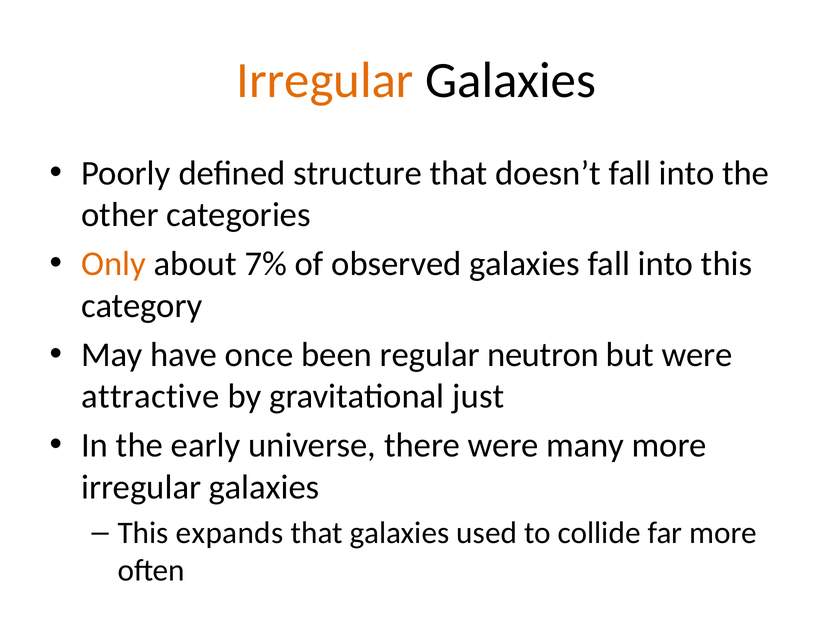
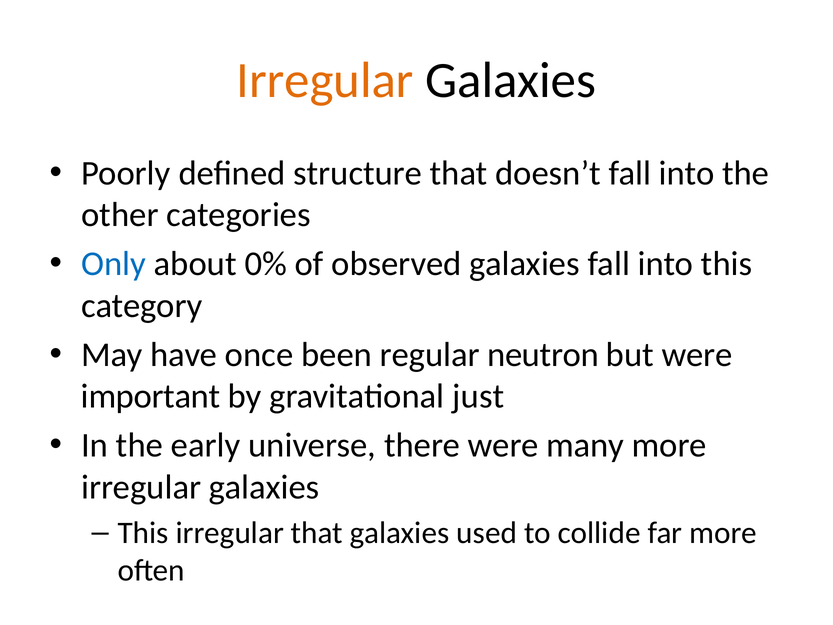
Only colour: orange -> blue (114, 264)
7%: 7% -> 0% (266, 264)
attractive: attractive -> important (151, 396)
This expands: expands -> irregular (230, 533)
